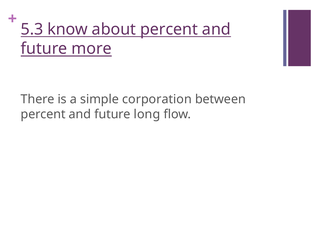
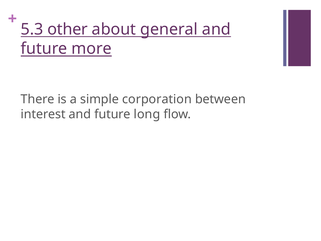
know: know -> other (68, 29)
about percent: percent -> general (169, 29)
percent: percent -> interest (43, 114)
